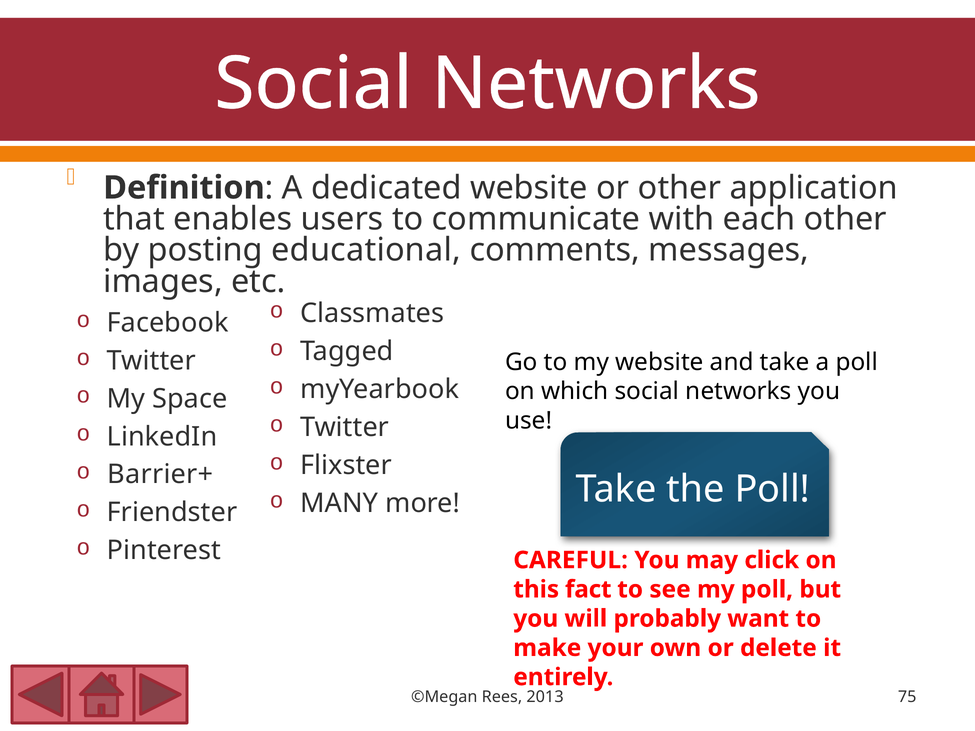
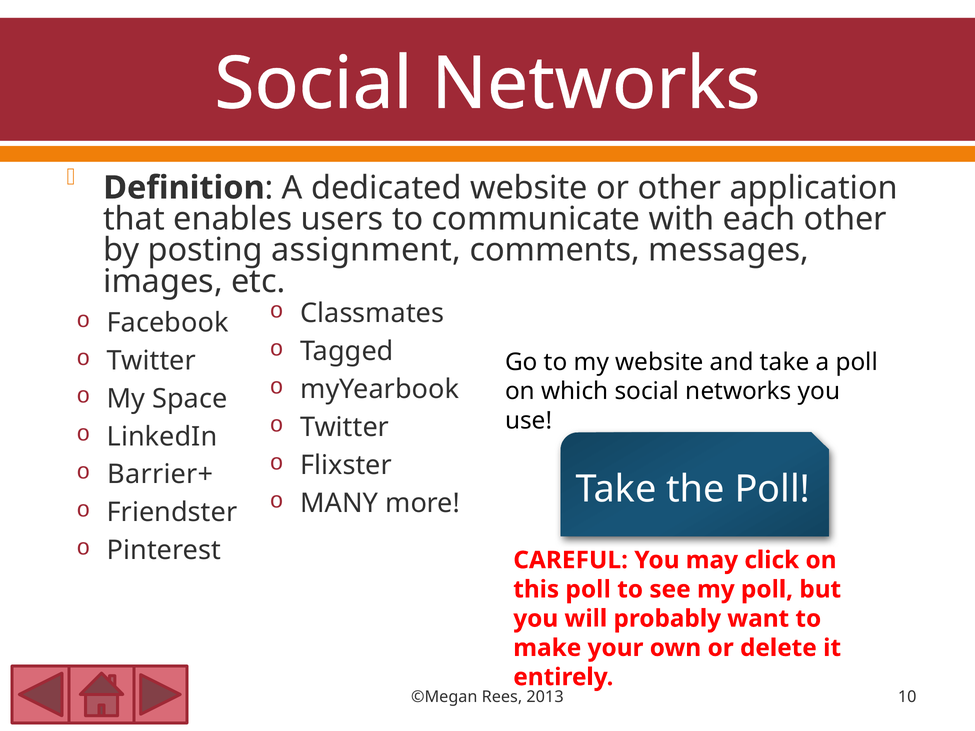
educational: educational -> assignment (366, 250)
this fact: fact -> poll (588, 590)
75: 75 -> 10 (907, 697)
